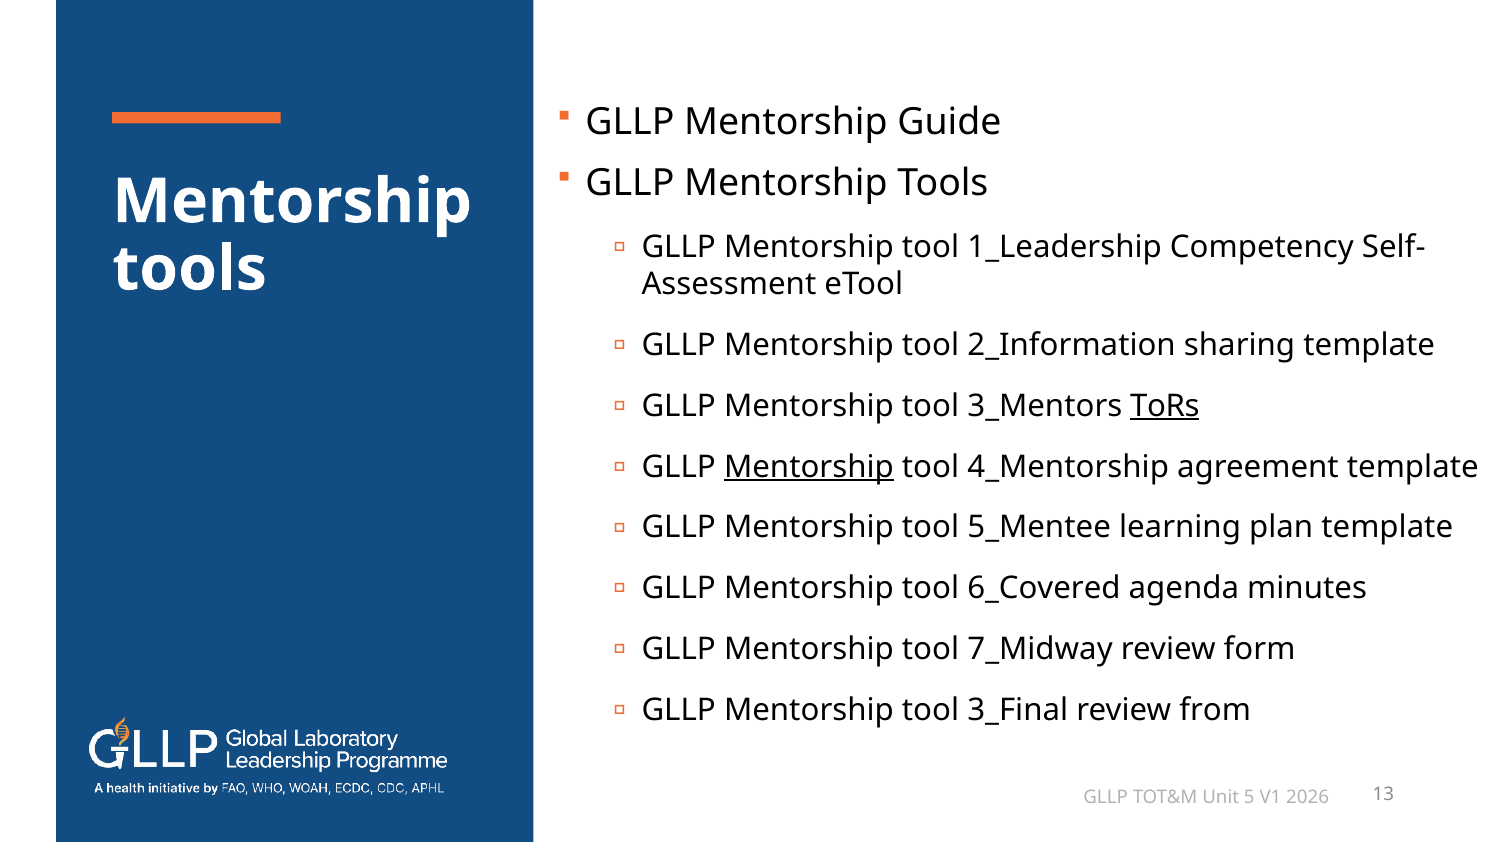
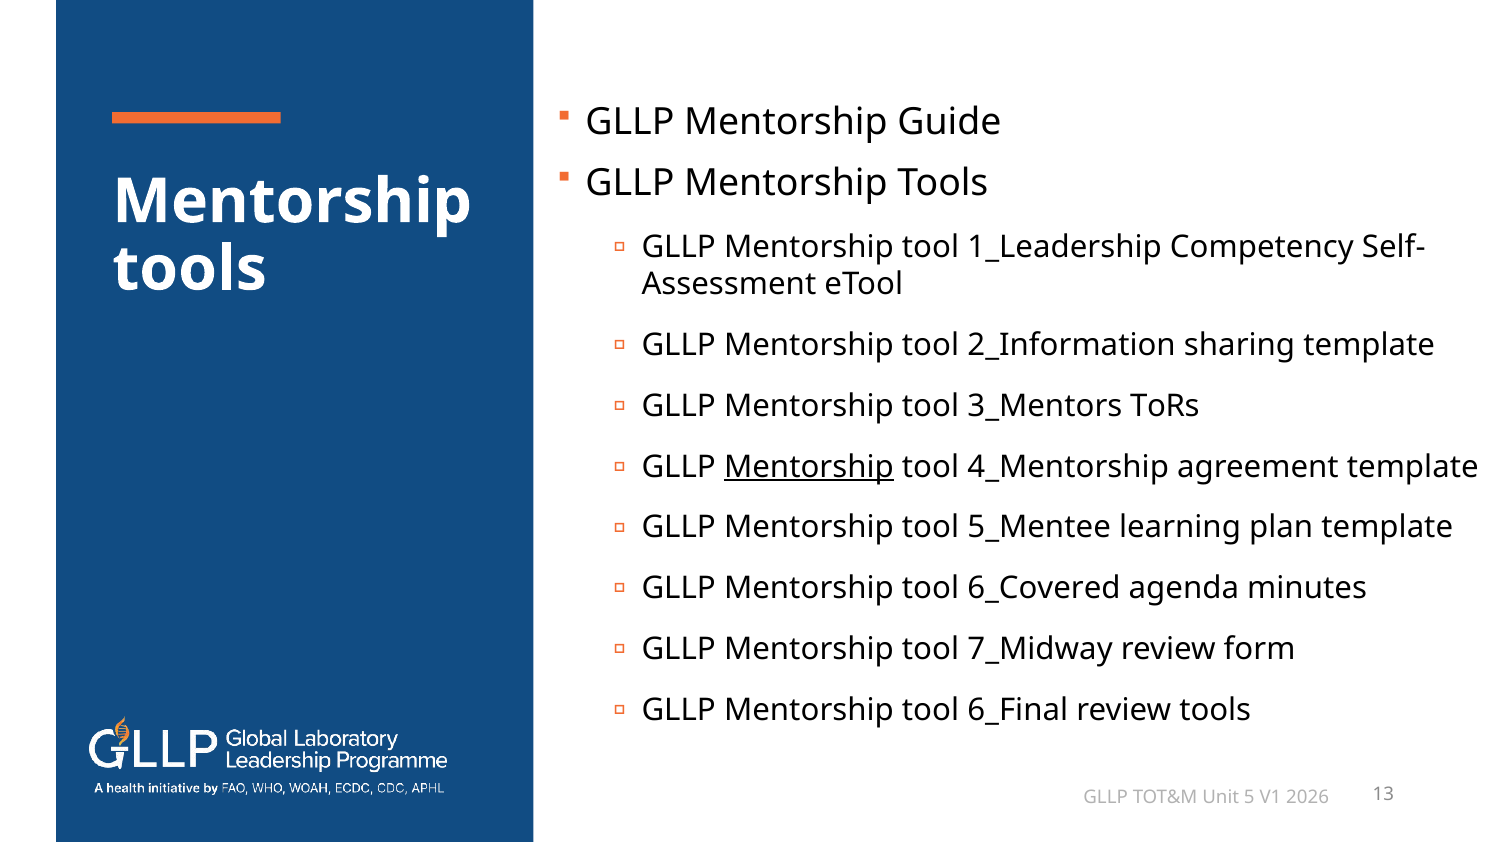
ToRs underline: present -> none (1165, 406)
3_Final: 3_Final -> 6_Final (1018, 710)
review from: from -> tools (1215, 710)
